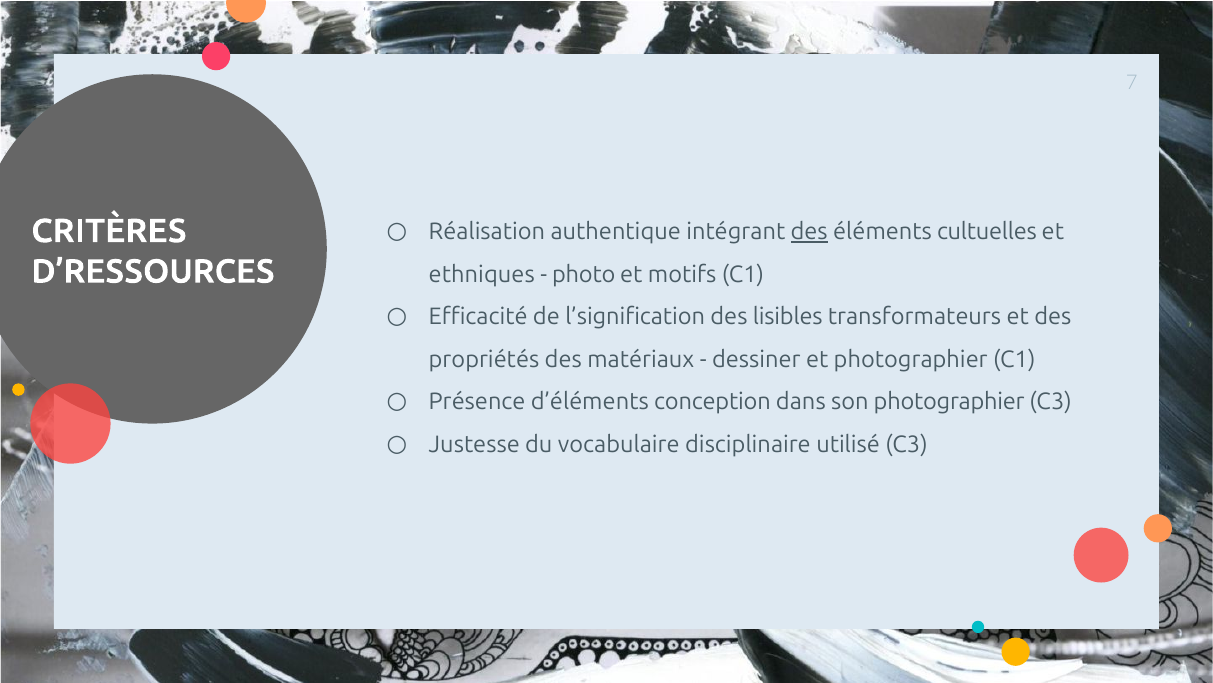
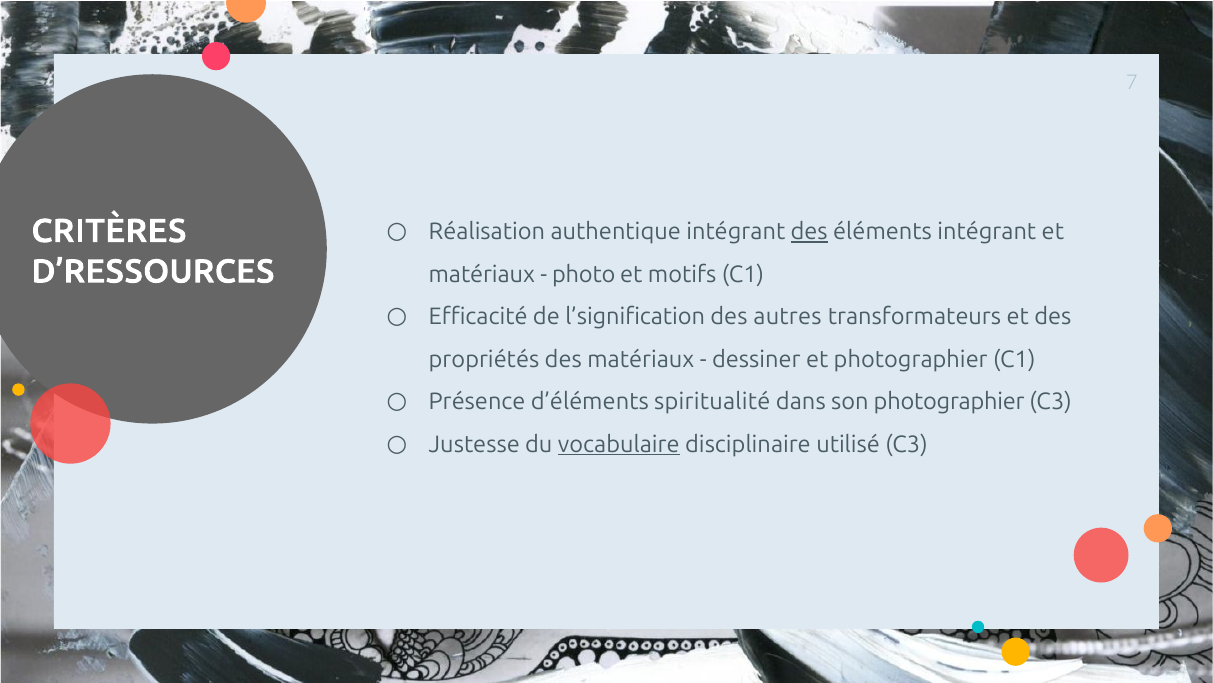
éléments cultuelles: cultuelles -> intégrant (987, 232)
ethniques: ethniques -> matériaux (482, 274)
lisibles: lisibles -> autres (788, 317)
conception: conception -> spiritualité (712, 401)
vocabulaire underline: none -> present (619, 444)
